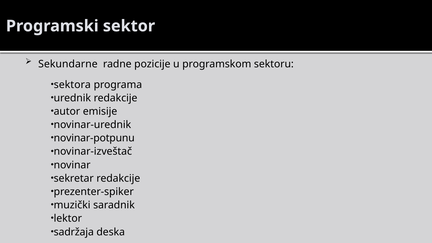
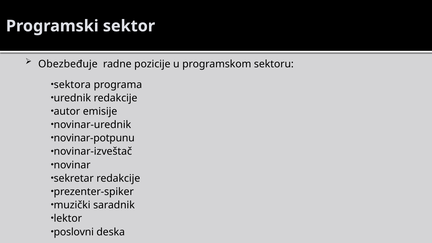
Sekundarne: Sekundarne -> Obezbeđuje (68, 64)
sadržaja: sadržaja -> poslovni (74, 232)
